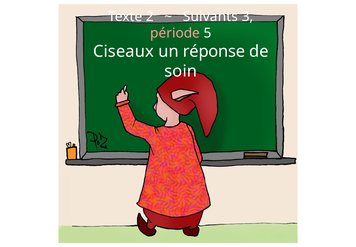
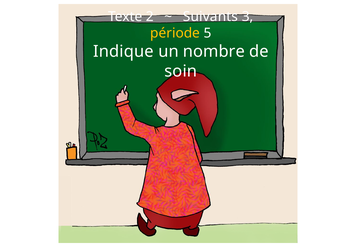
période colour: pink -> yellow (175, 33)
Ciseaux: Ciseaux -> Indique (123, 51)
réponse: réponse -> nombre (214, 51)
